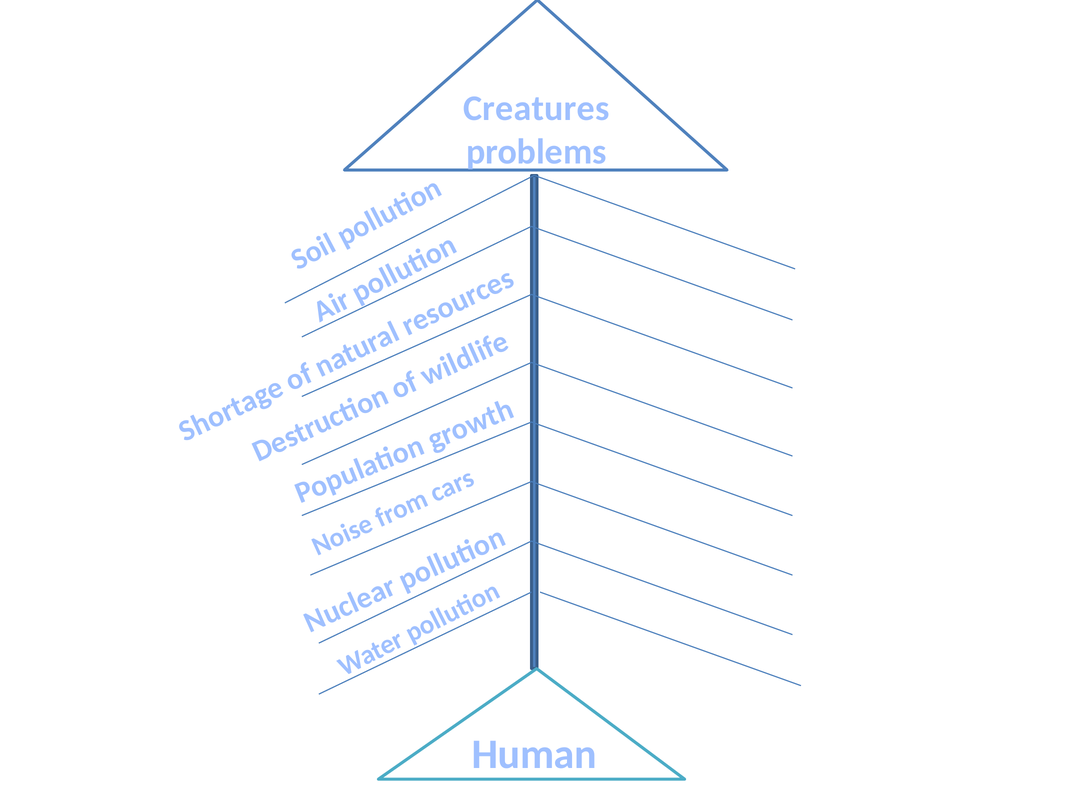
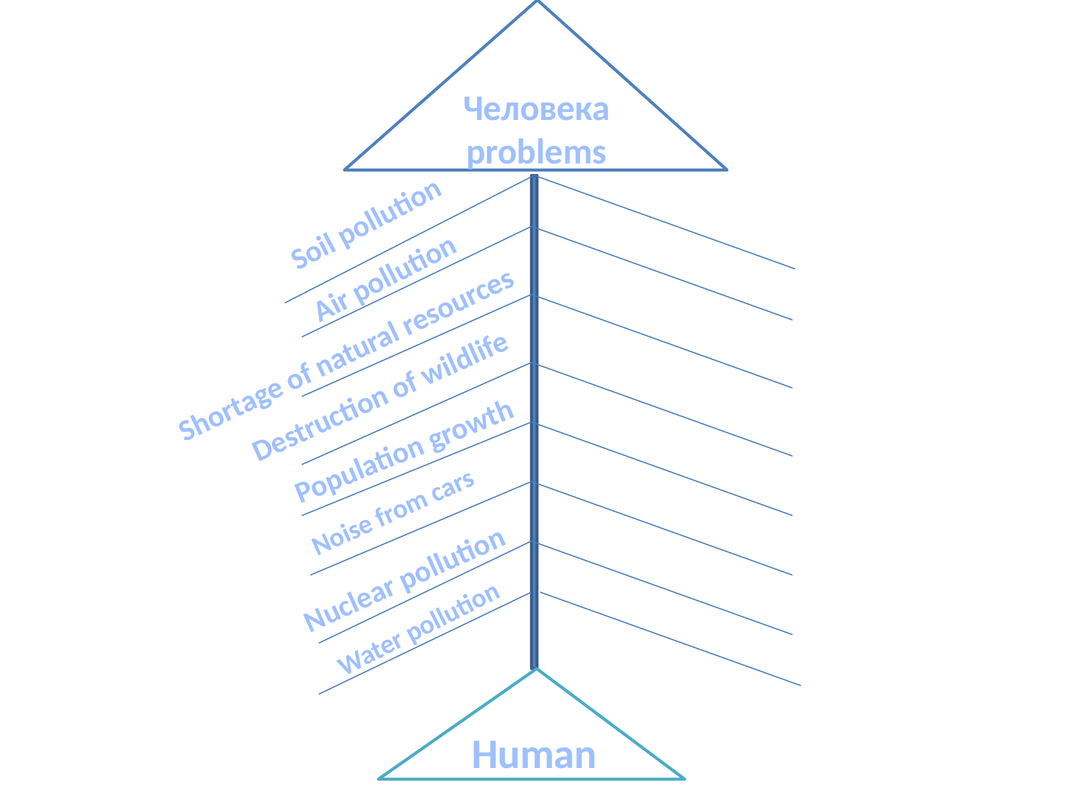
Creatures: Creatures -> Человека (537, 108)
